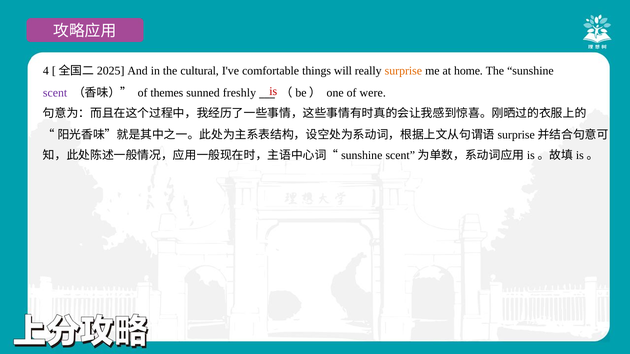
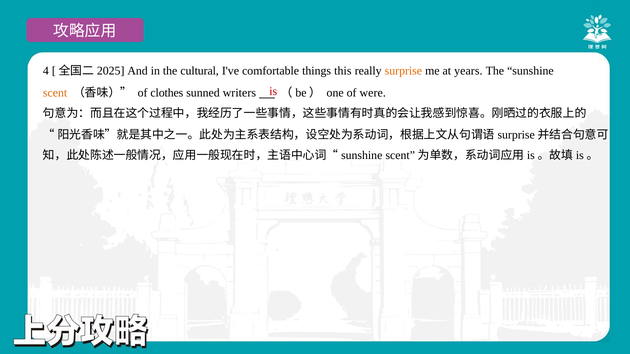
will: will -> this (343, 71)
home: home -> years (468, 71)
scent colour: purple -> orange (55, 93)
themes: themes -> clothes (167, 93)
freshly: freshly -> writers (239, 93)
